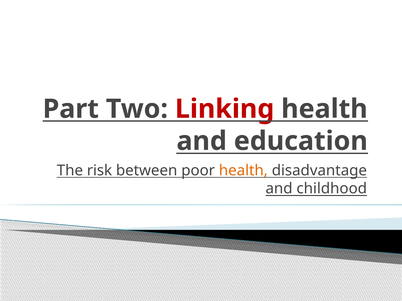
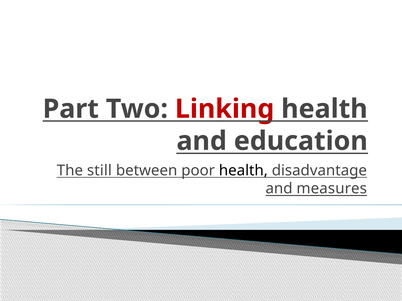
risk: risk -> still (99, 171)
health colour: orange -> black (243, 171)
childhood: childhood -> measures (332, 189)
